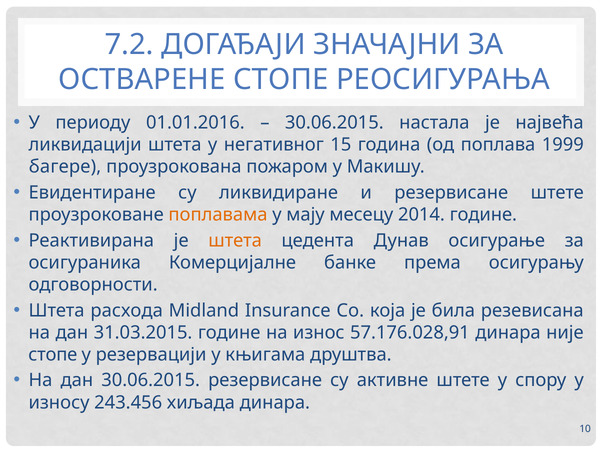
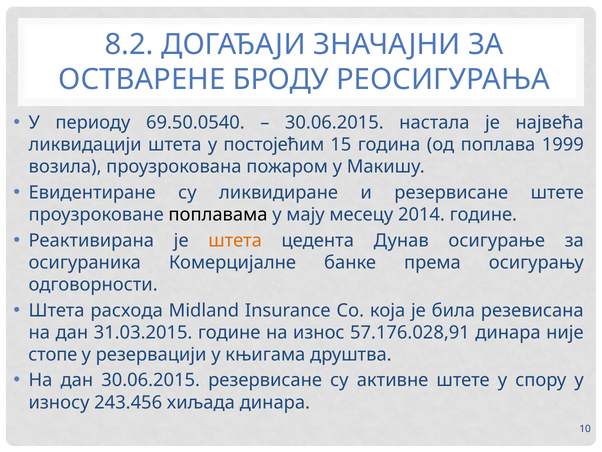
7.2: 7.2 -> 8.2 (129, 44)
ОСТВАРЕНЕ СТОПЕ: СТОПЕ -> БРОДУ (281, 80)
01.01.2016: 01.01.2016 -> 69.50.0540 (195, 123)
негативног: негативног -> постојећим (274, 145)
багере: багере -> возила (65, 167)
поплавама colour: orange -> black (218, 214)
